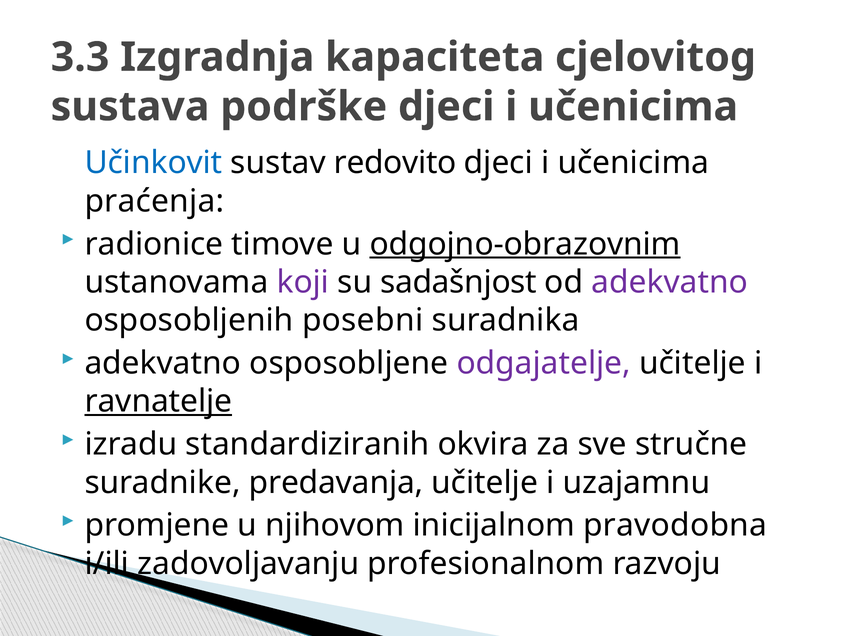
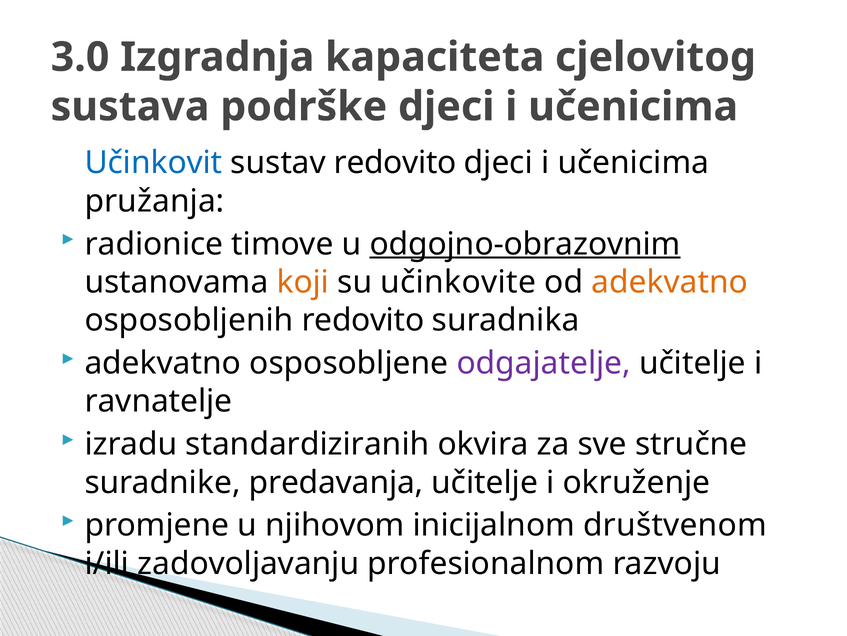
3.3: 3.3 -> 3.0 (80, 57)
praćenja: praćenja -> pružanja (155, 201)
koji colour: purple -> orange (303, 282)
sadašnjost: sadašnjost -> učinkovite (458, 282)
adekvatno colour: purple -> orange (670, 282)
osposobljenih posebni: posebni -> redovito (363, 320)
ravnatelje underline: present -> none (158, 401)
uzajamnu: uzajamnu -> okruženje (637, 482)
pravodobna: pravodobna -> društvenom (675, 525)
